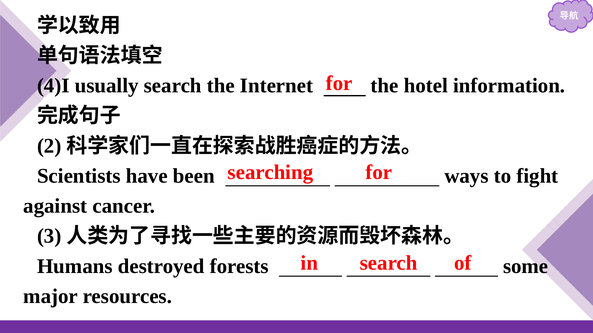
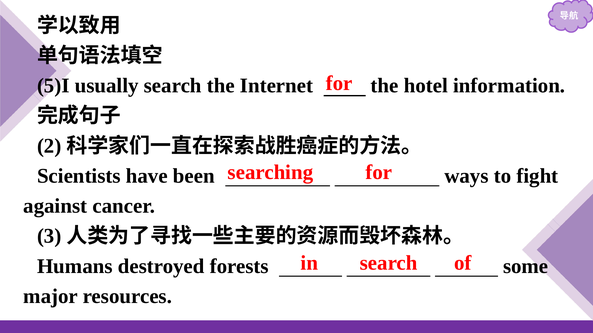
4)I: 4)I -> 5)I (53, 86)
